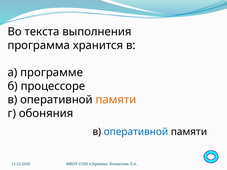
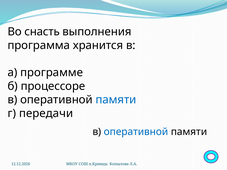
текста: текста -> снасть (42, 32)
памяти colour: orange -> blue (116, 100)
обоняния: обоняния -> передачи (46, 113)
